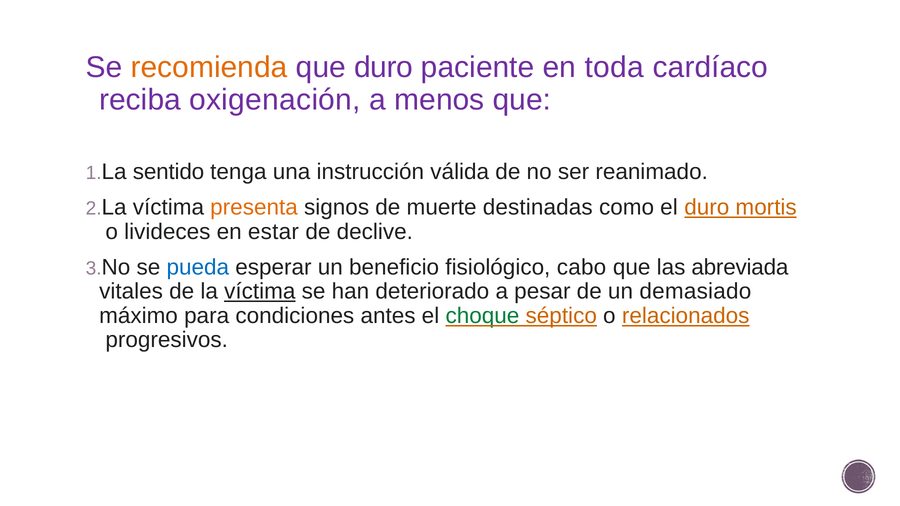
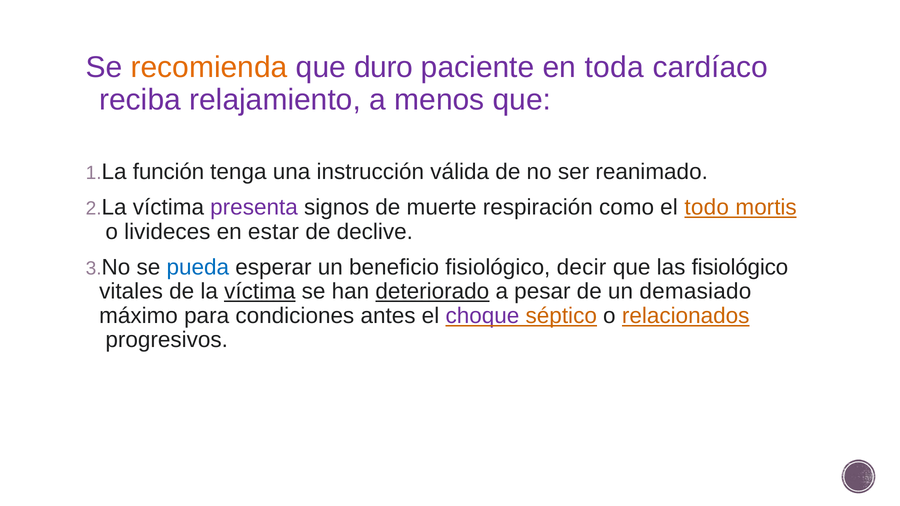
oxigenación: oxigenación -> relajamiento (275, 100)
sentido: sentido -> función (169, 172)
presenta colour: orange -> purple (254, 208)
destinadas: destinadas -> respiración (538, 208)
el duro: duro -> todo (707, 208)
cabo: cabo -> decir (582, 267)
las abreviada: abreviada -> fisiológico (740, 267)
deteriorado underline: none -> present (432, 292)
choque colour: green -> purple (482, 316)
